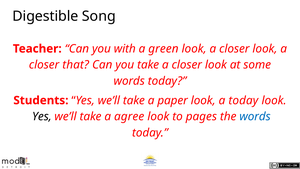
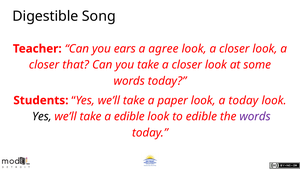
with: with -> ears (125, 49)
green: green -> agree (163, 49)
a agree: agree -> edible (129, 116)
to pages: pages -> edible (201, 116)
words colour: blue -> purple (255, 116)
